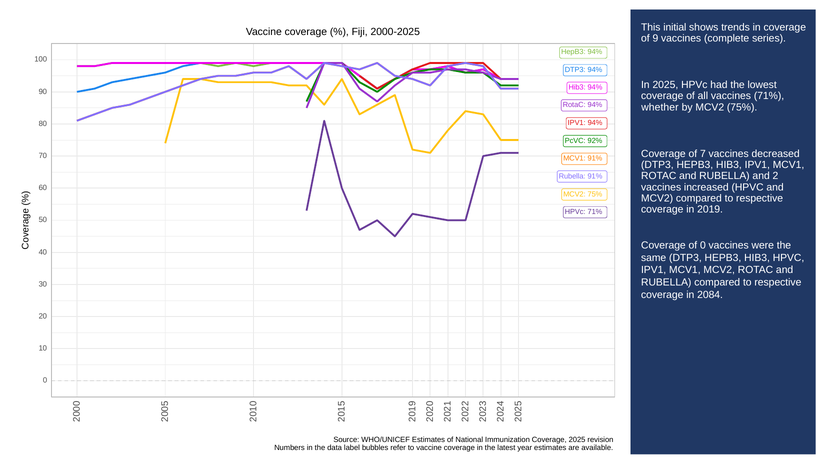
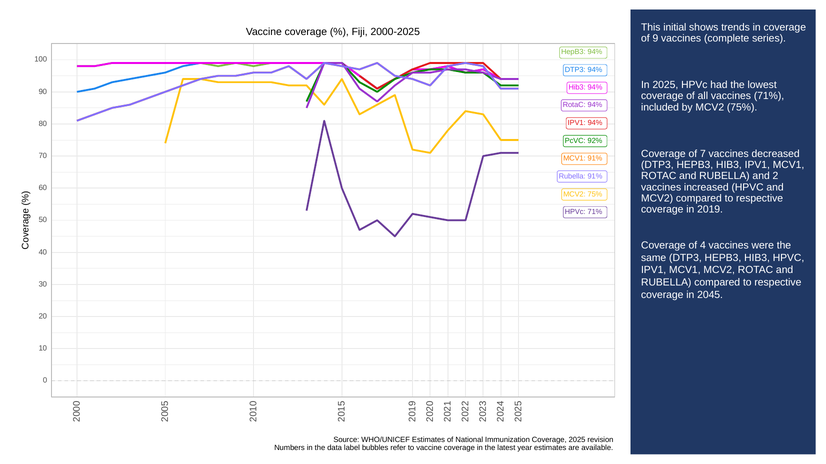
whether: whether -> included (660, 107)
of 0: 0 -> 4 (703, 246)
2084: 2084 -> 2045 (710, 295)
